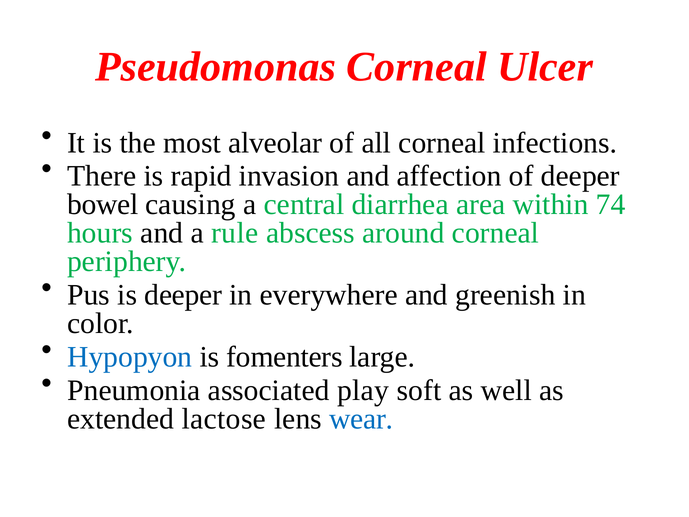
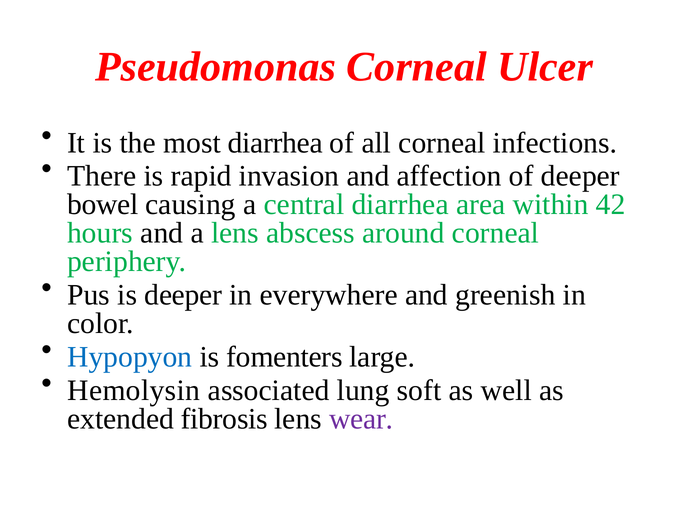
most alveolar: alveolar -> diarrhea (275, 143)
74: 74 -> 42 (611, 205)
a rule: rule -> lens (235, 233)
Pneumonia: Pneumonia -> Hemolysin (134, 390)
play: play -> lung (363, 390)
lactose: lactose -> fibrosis (224, 419)
wear colour: blue -> purple (361, 419)
